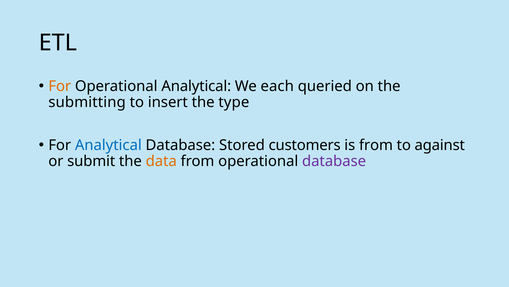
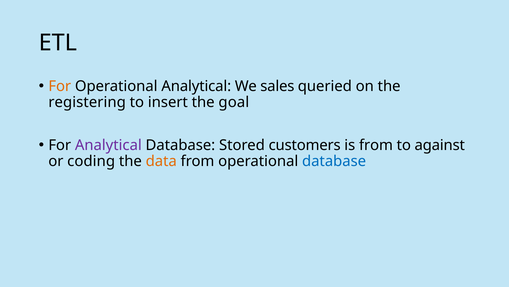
each: each -> sales (277, 86)
submitting: submitting -> registering (87, 102)
type: type -> goal (234, 102)
Analytical colour: blue -> purple (108, 145)
submit: submit -> coding (91, 161)
database colour: purple -> blue (334, 161)
